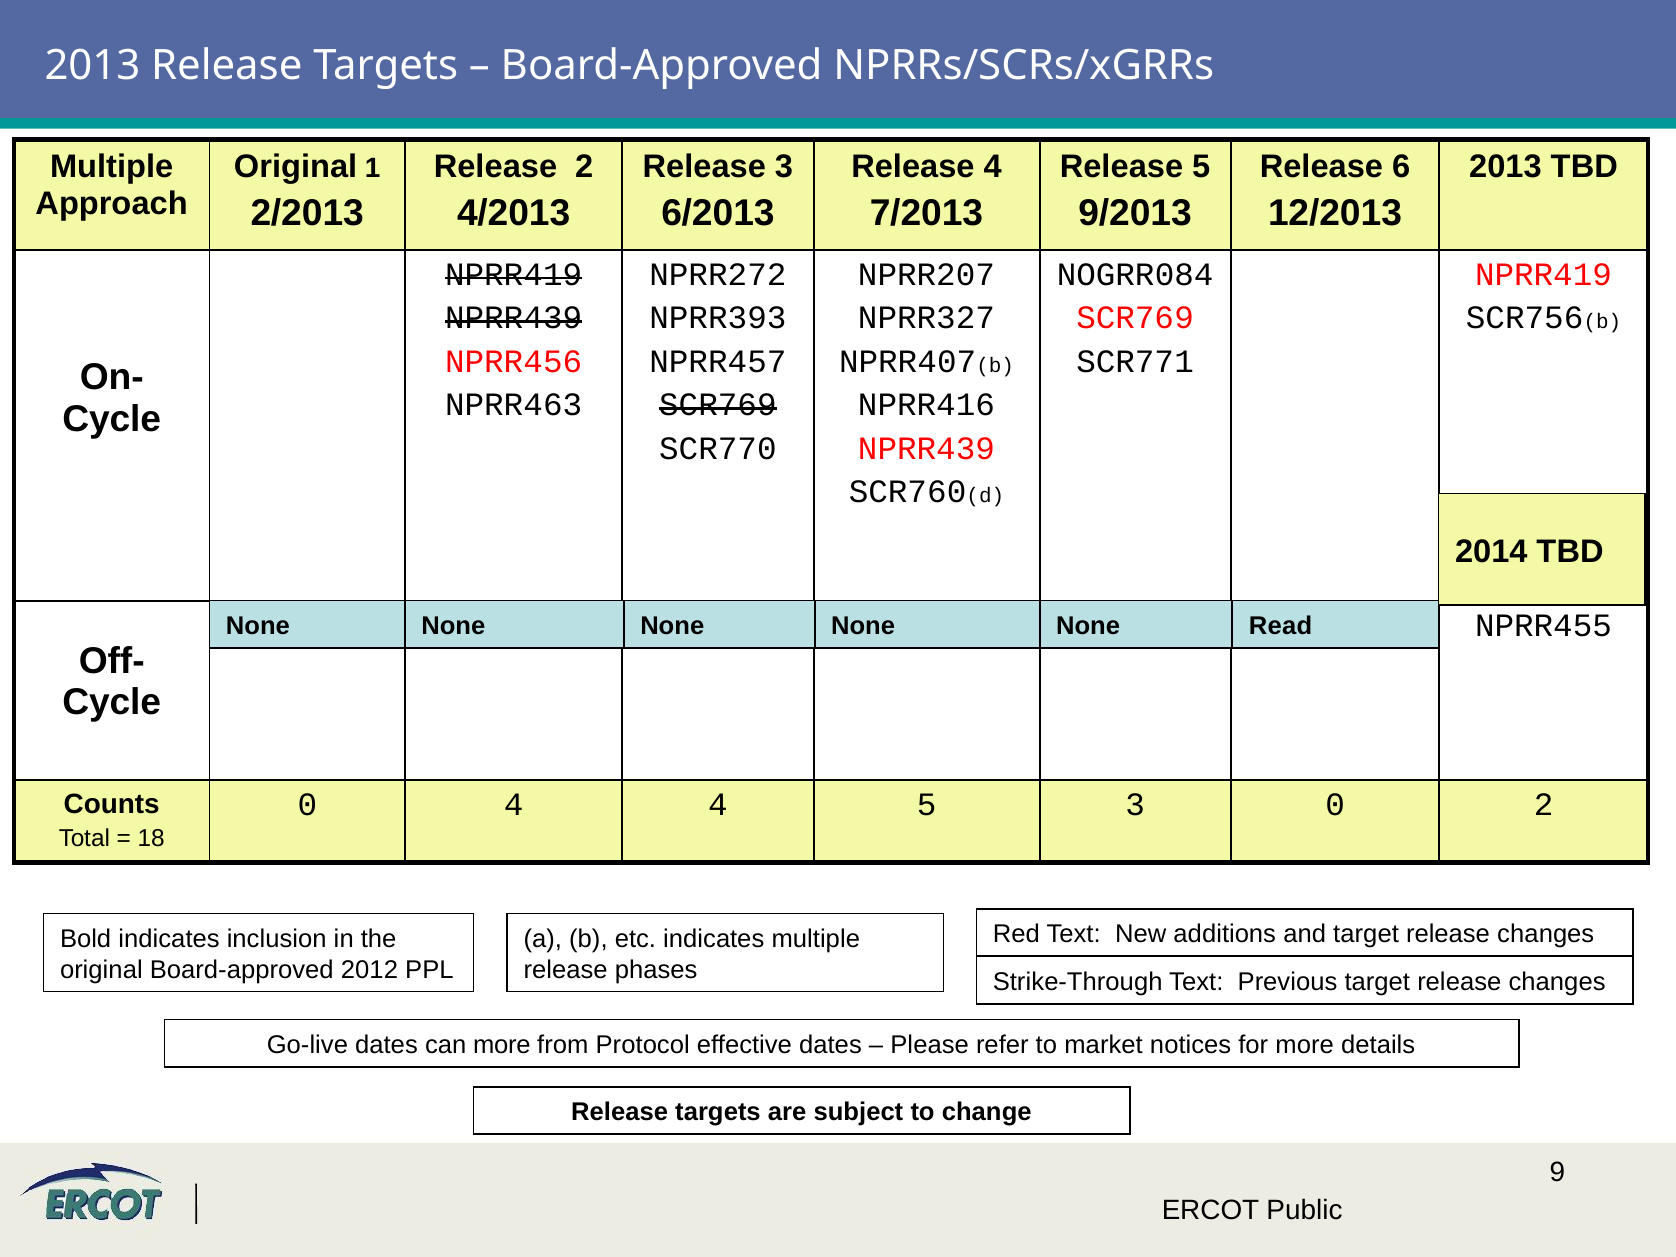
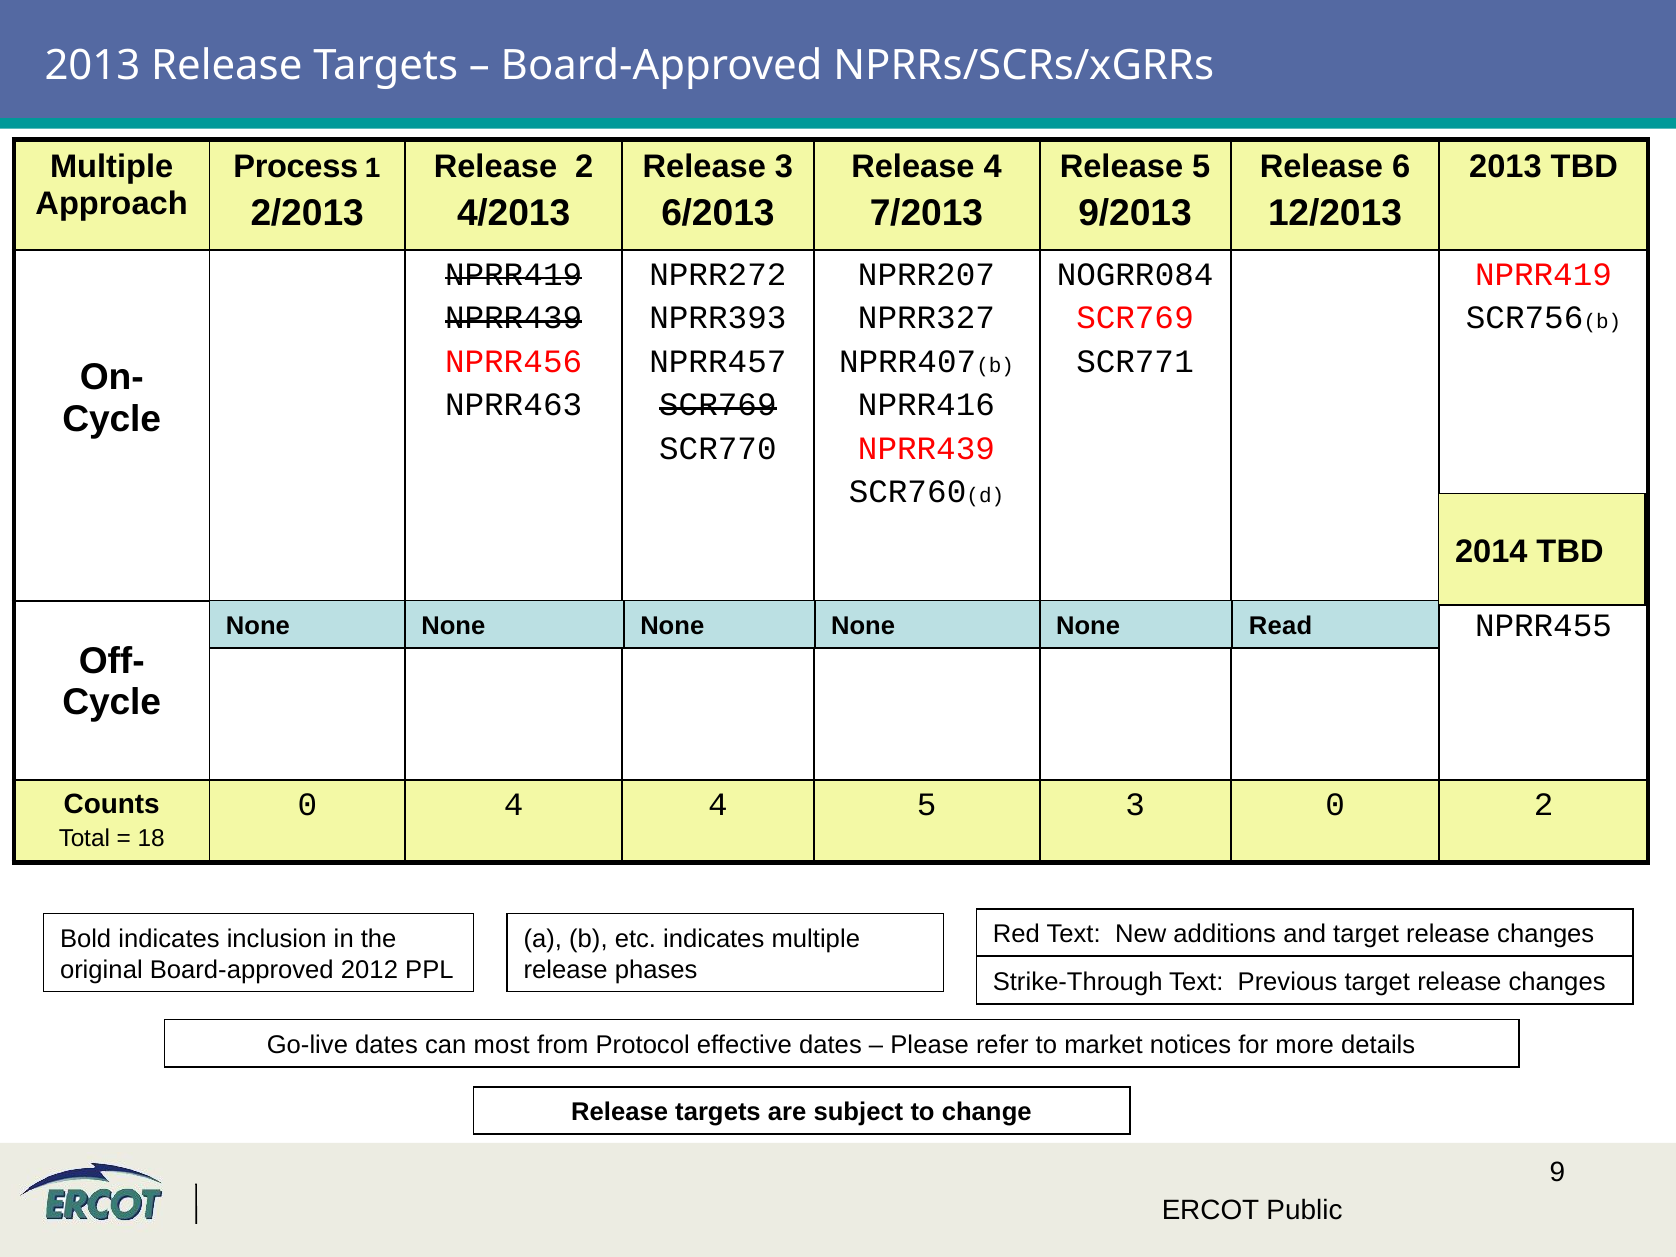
Original: Original -> Process (296, 167)
can more: more -> most (502, 1045)
